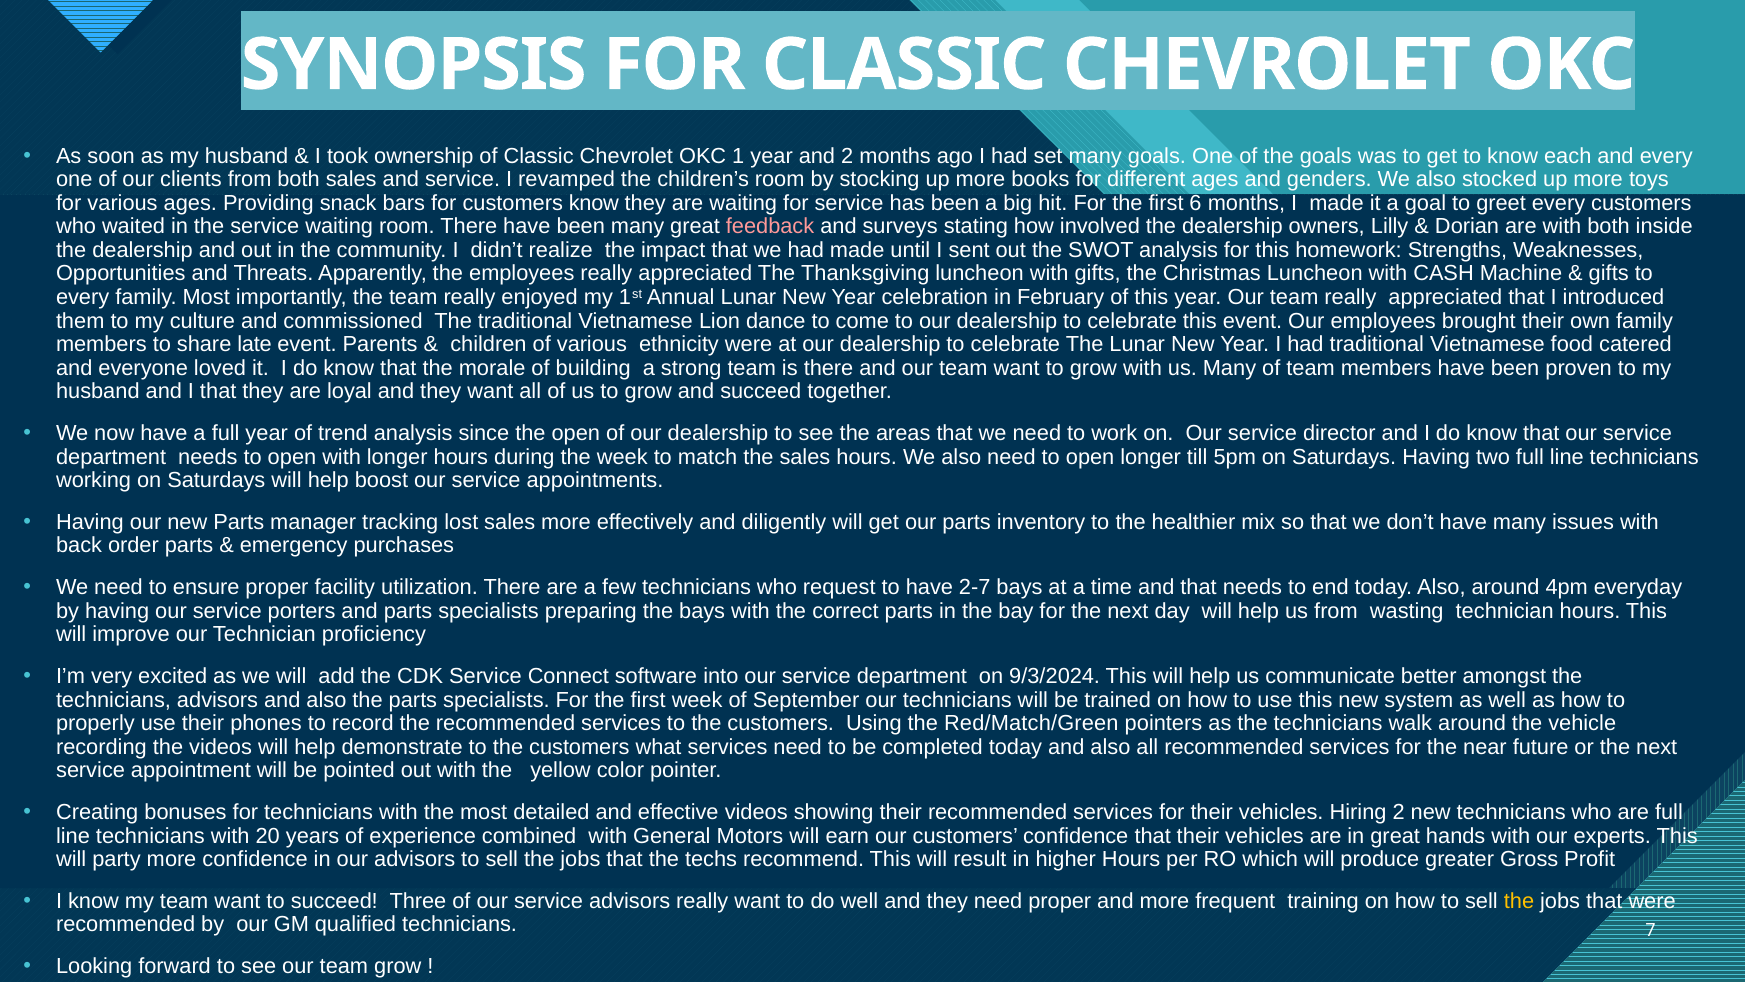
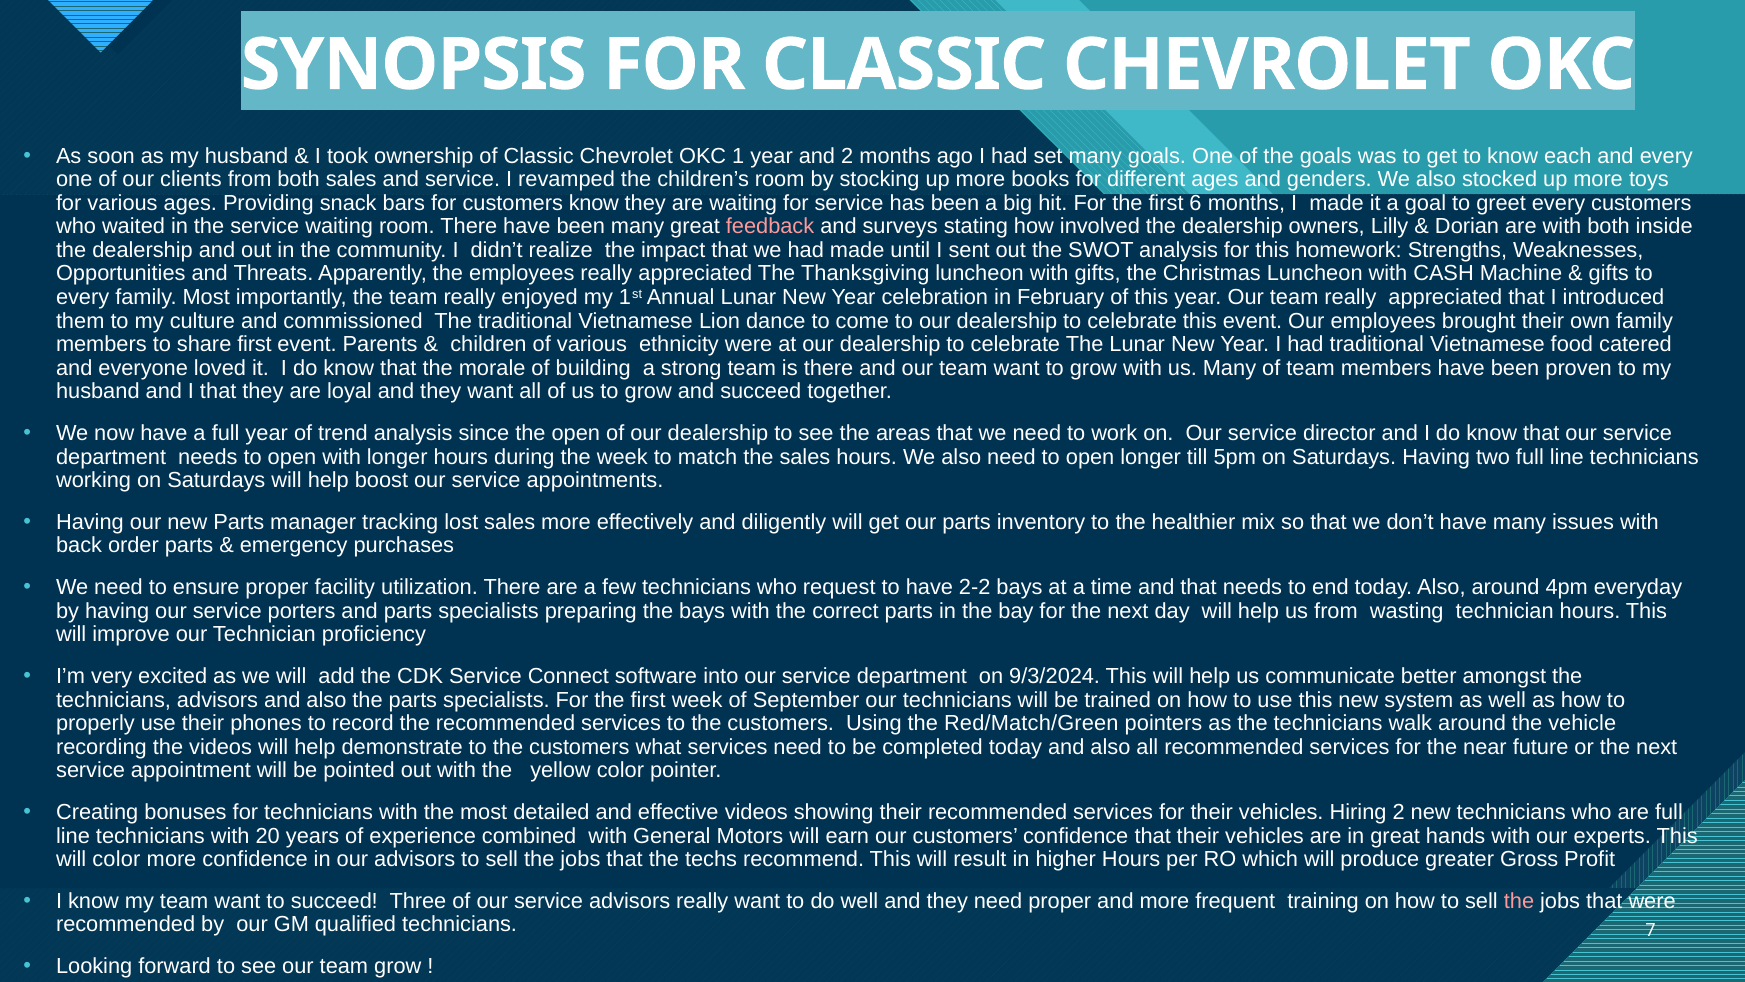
share late: late -> first (255, 344)
2-7: 2-7 -> 2-2 (975, 587)
will party: party -> color (116, 859)
the colour: yellow -> pink (1519, 901)
